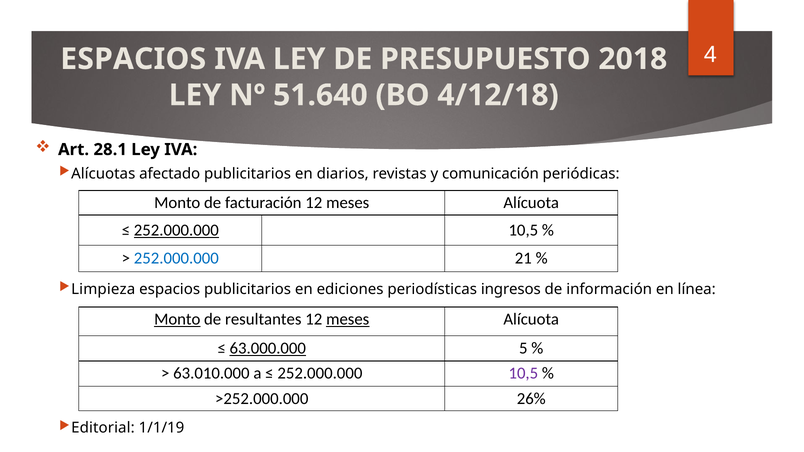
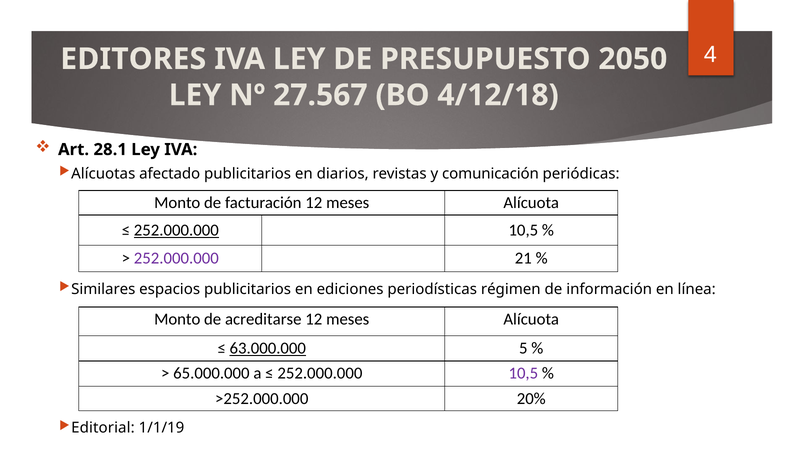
ESPACIOS: ESPACIOS -> EDITORES (133, 59)
2018: 2018 -> 2050 (633, 59)
51.640: 51.640 -> 27.567 (320, 95)
252.000.000 colour: blue -> purple (176, 259)
Limpieza: Limpieza -> Similares (103, 289)
ingresos: ingresos -> régimen (511, 289)
Monto underline: present -> none (177, 319)
resultantes: resultantes -> acreditarse (263, 319)
meses underline: present -> none (348, 319)
63.010.000: 63.010.000 -> 65.000.000 (211, 374)
26%: 26% -> 20% (531, 399)
